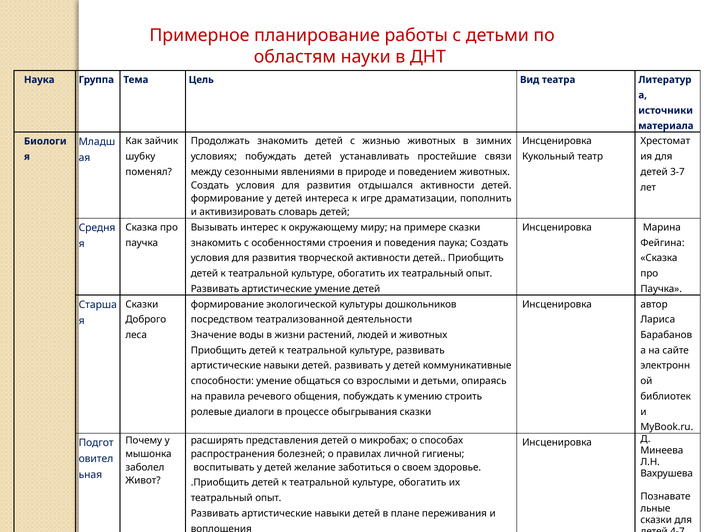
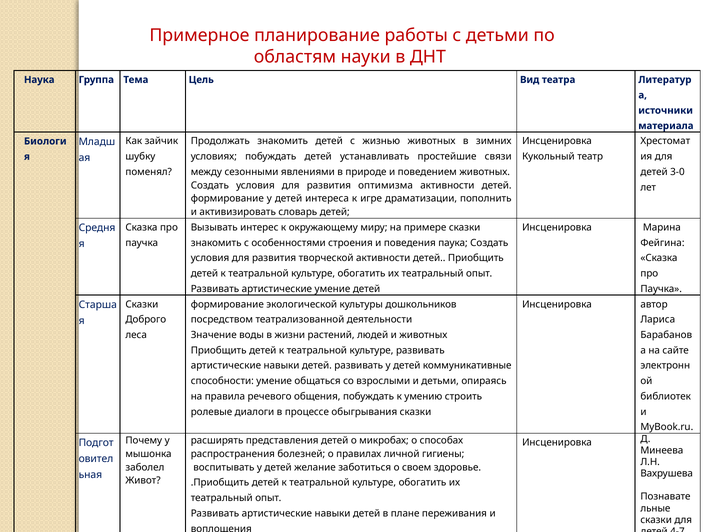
3-7: 3-7 -> 3-0 (677, 172)
отдышался: отдышался -> оптимизма (386, 185)
